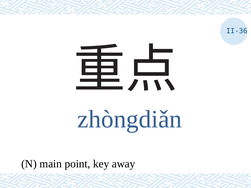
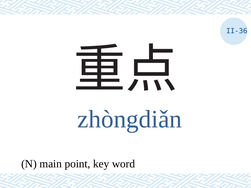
away: away -> word (124, 164)
